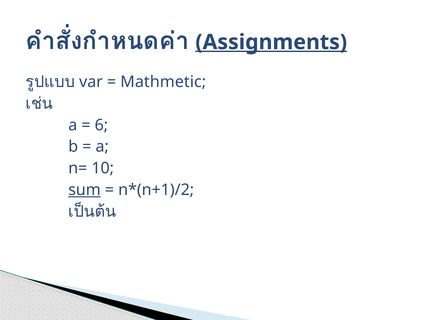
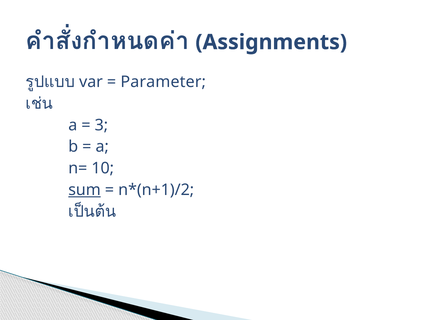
Assignments underline: present -> none (271, 42)
Mathmetic: Mathmetic -> Parameter (163, 82)
6: 6 -> 3 (101, 125)
